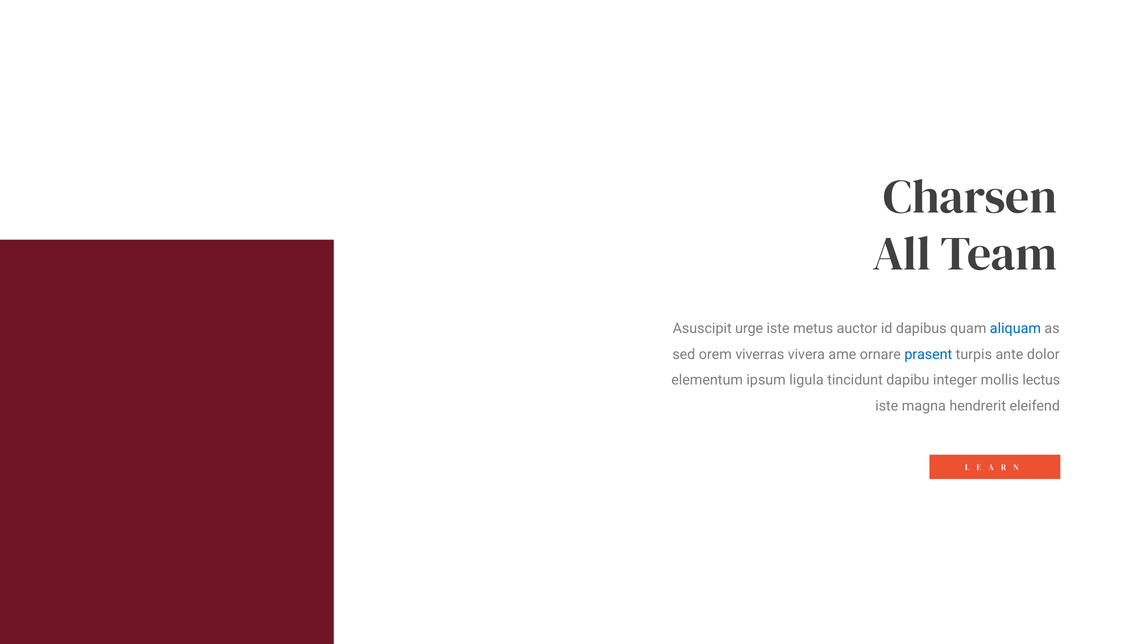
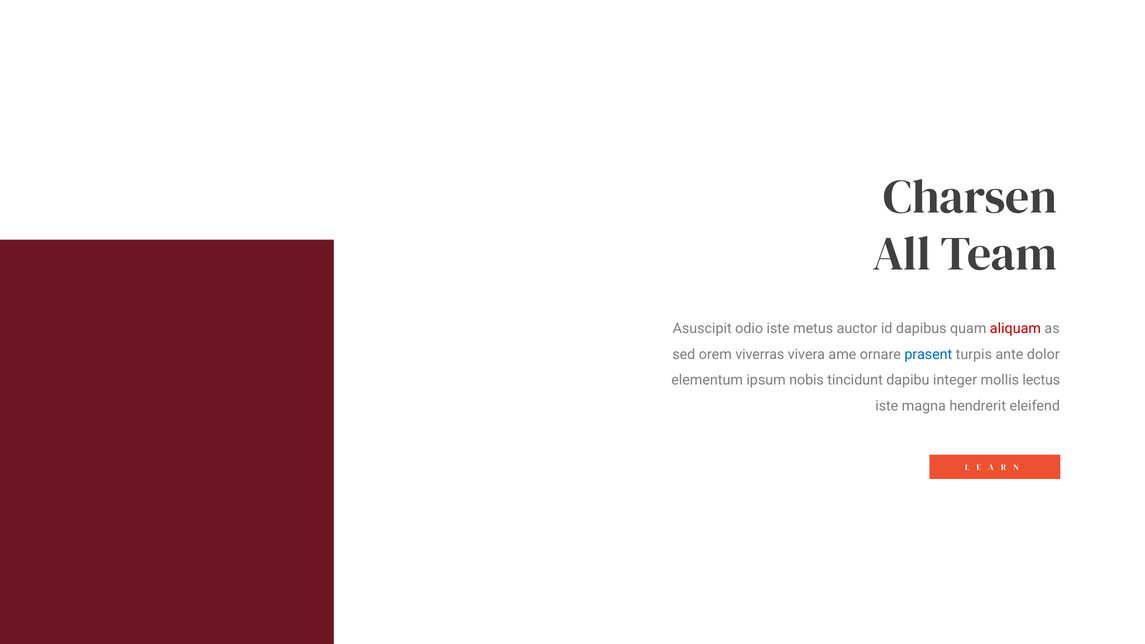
urge: urge -> odio (749, 329)
aliquam colour: blue -> red (1015, 329)
ligula: ligula -> nobis (807, 380)
